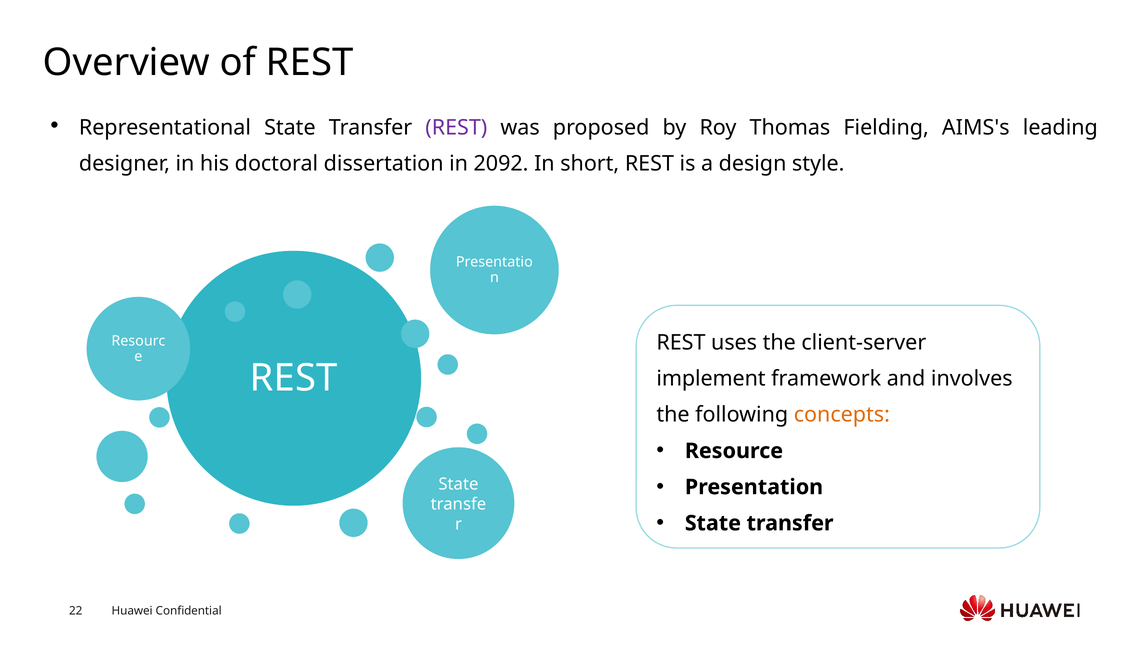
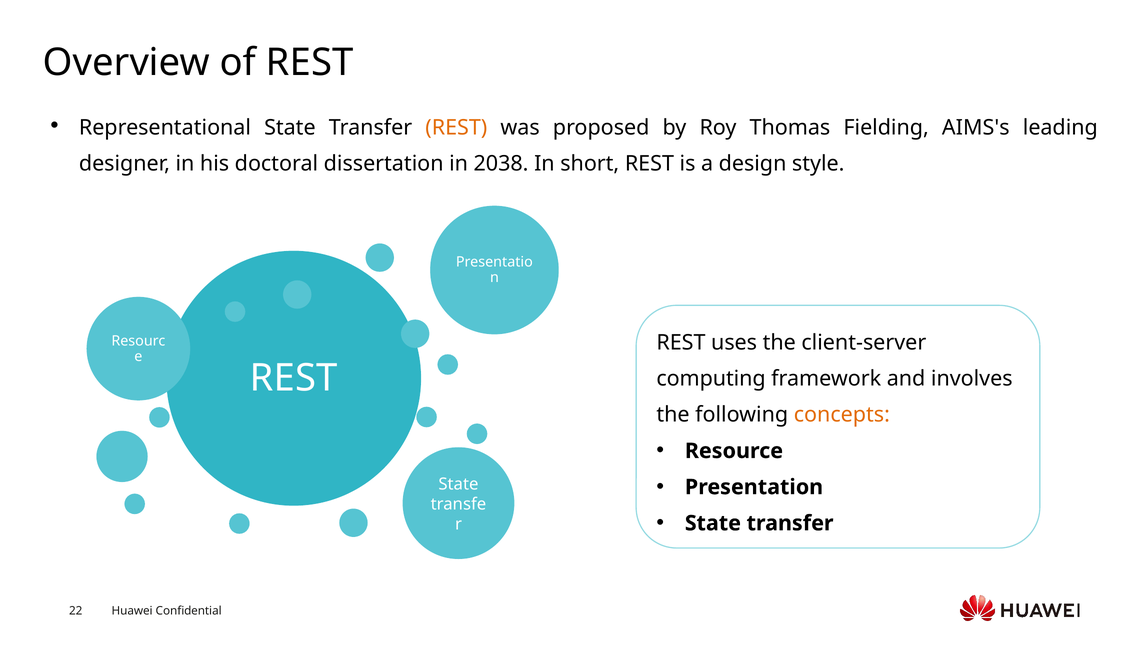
REST colour: purple -> orange (456, 128)
2092: 2092 -> 2038 (501, 164)
implement: implement -> computing (711, 379)
